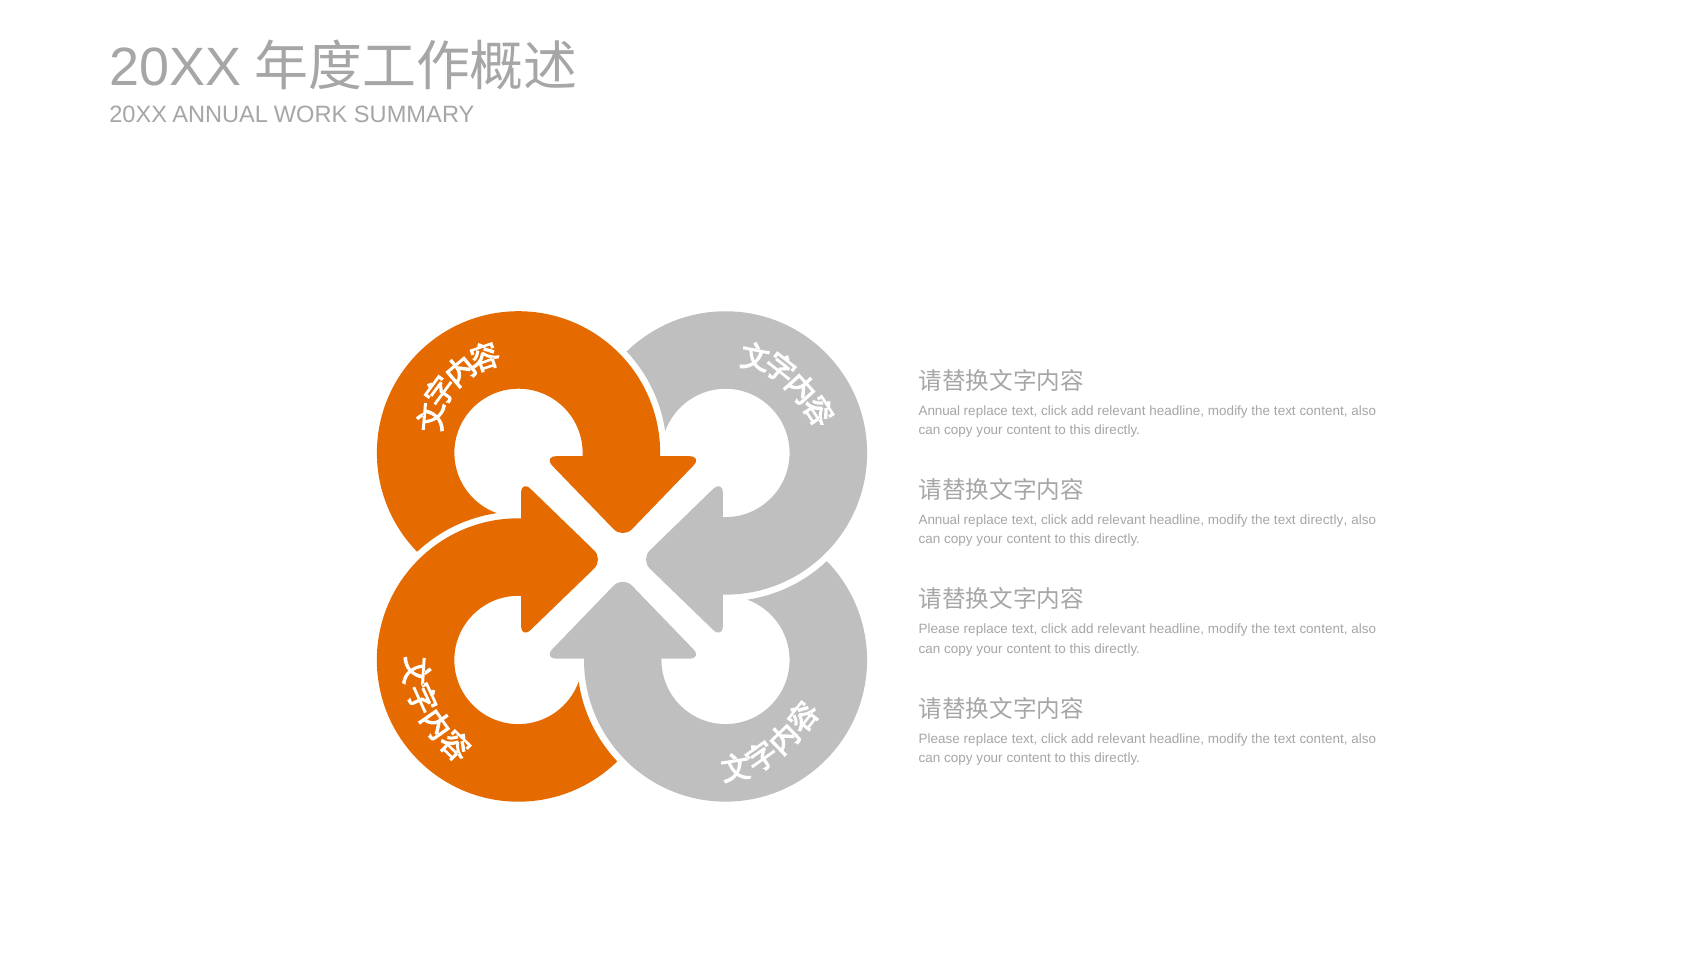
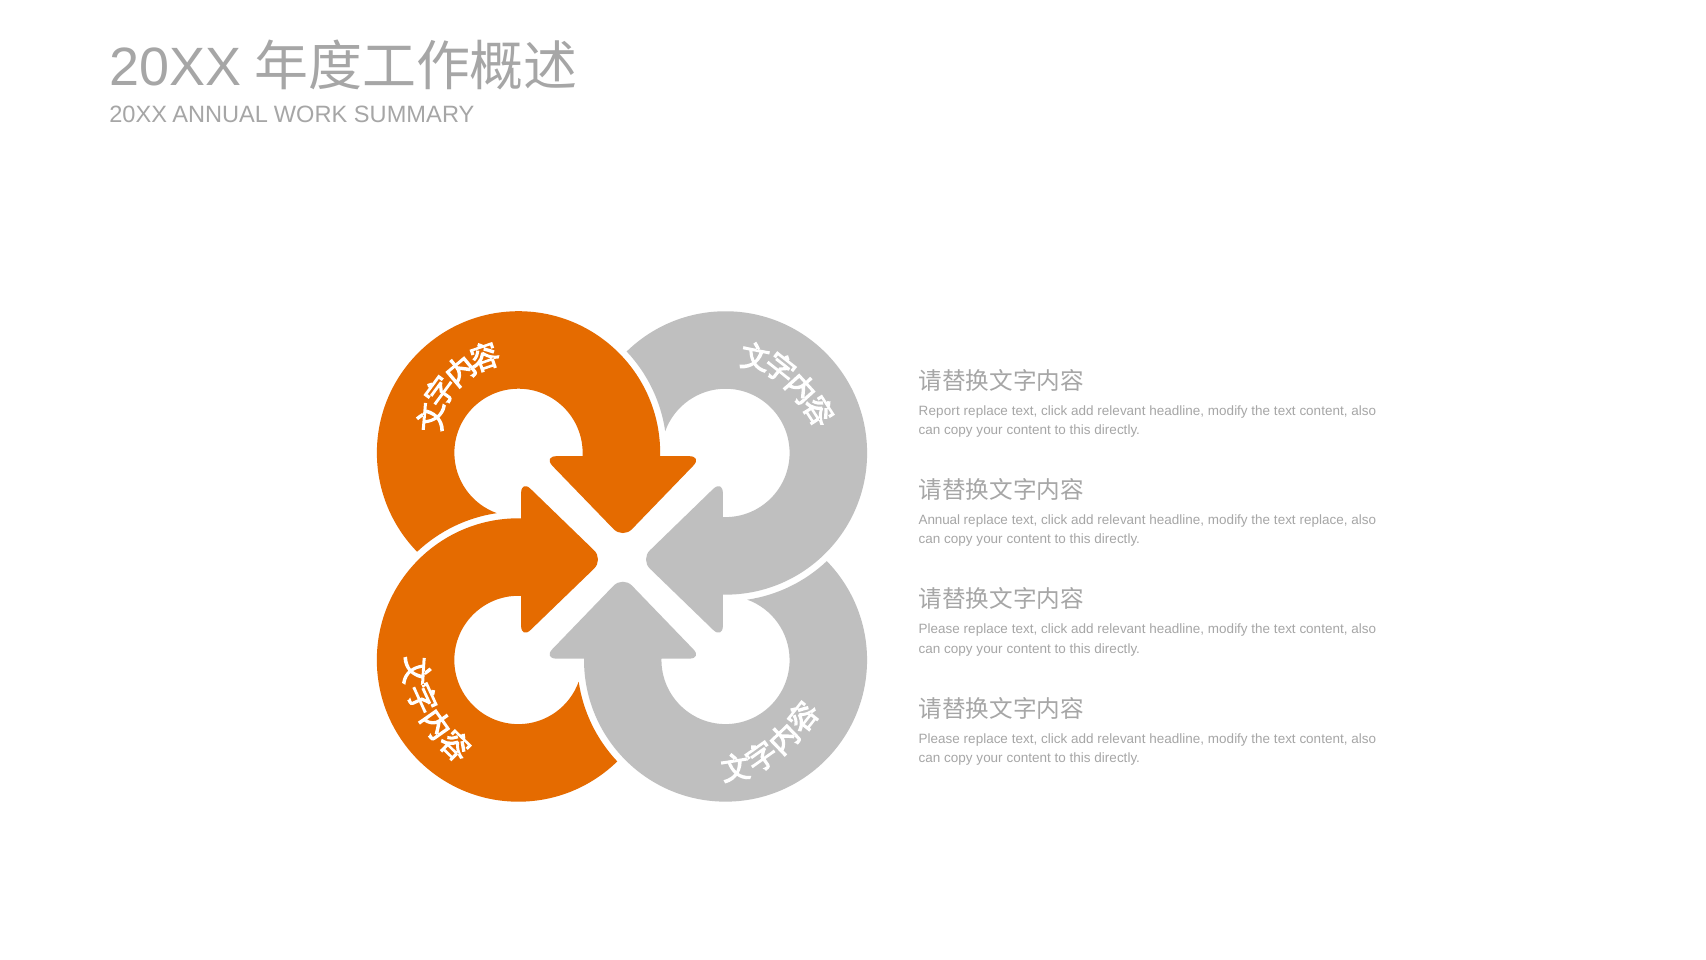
Annual: Annual -> Report (939, 411)
text directly: directly -> replace (1324, 520)
